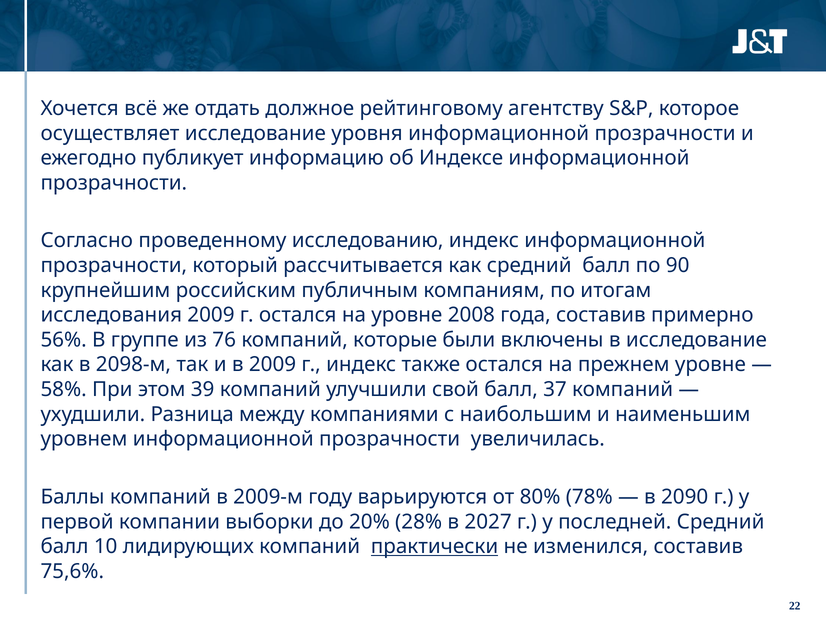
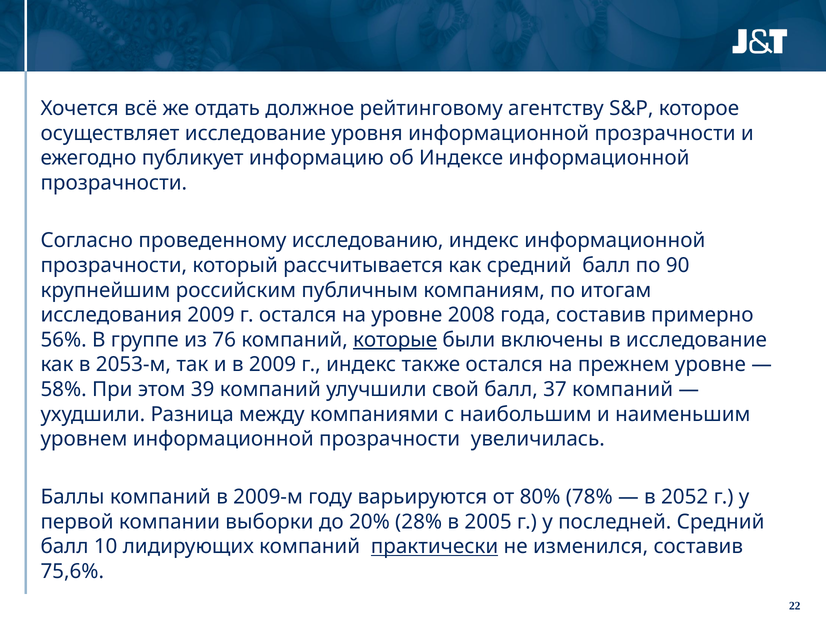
которые underline: none -> present (395, 340)
2098-м: 2098-м -> 2053-м (133, 364)
2090: 2090 -> 2052 (685, 497)
2027: 2027 -> 2005 (488, 521)
